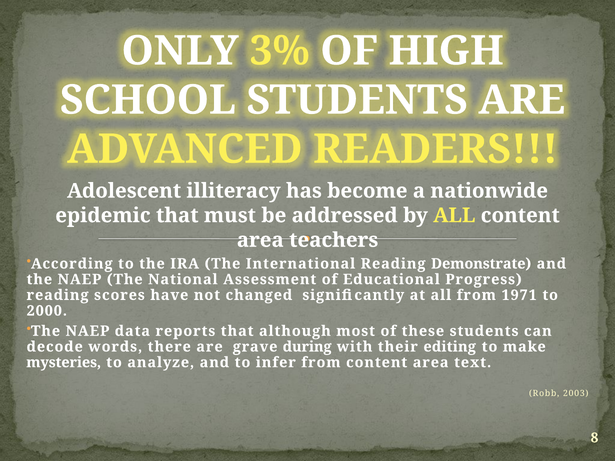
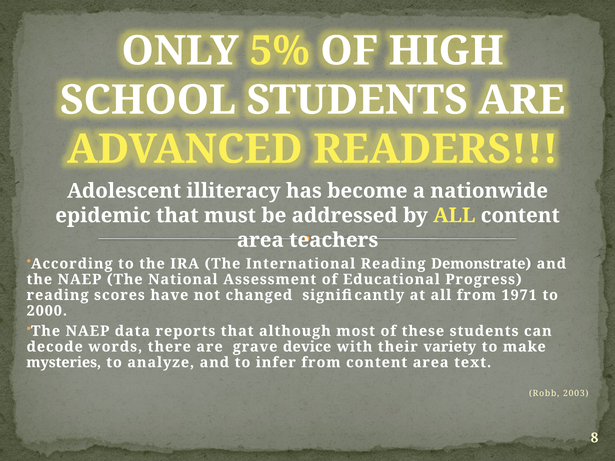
3%: 3% -> 5% (280, 51)
during: during -> device (307, 347)
editing: editing -> variety (450, 347)
